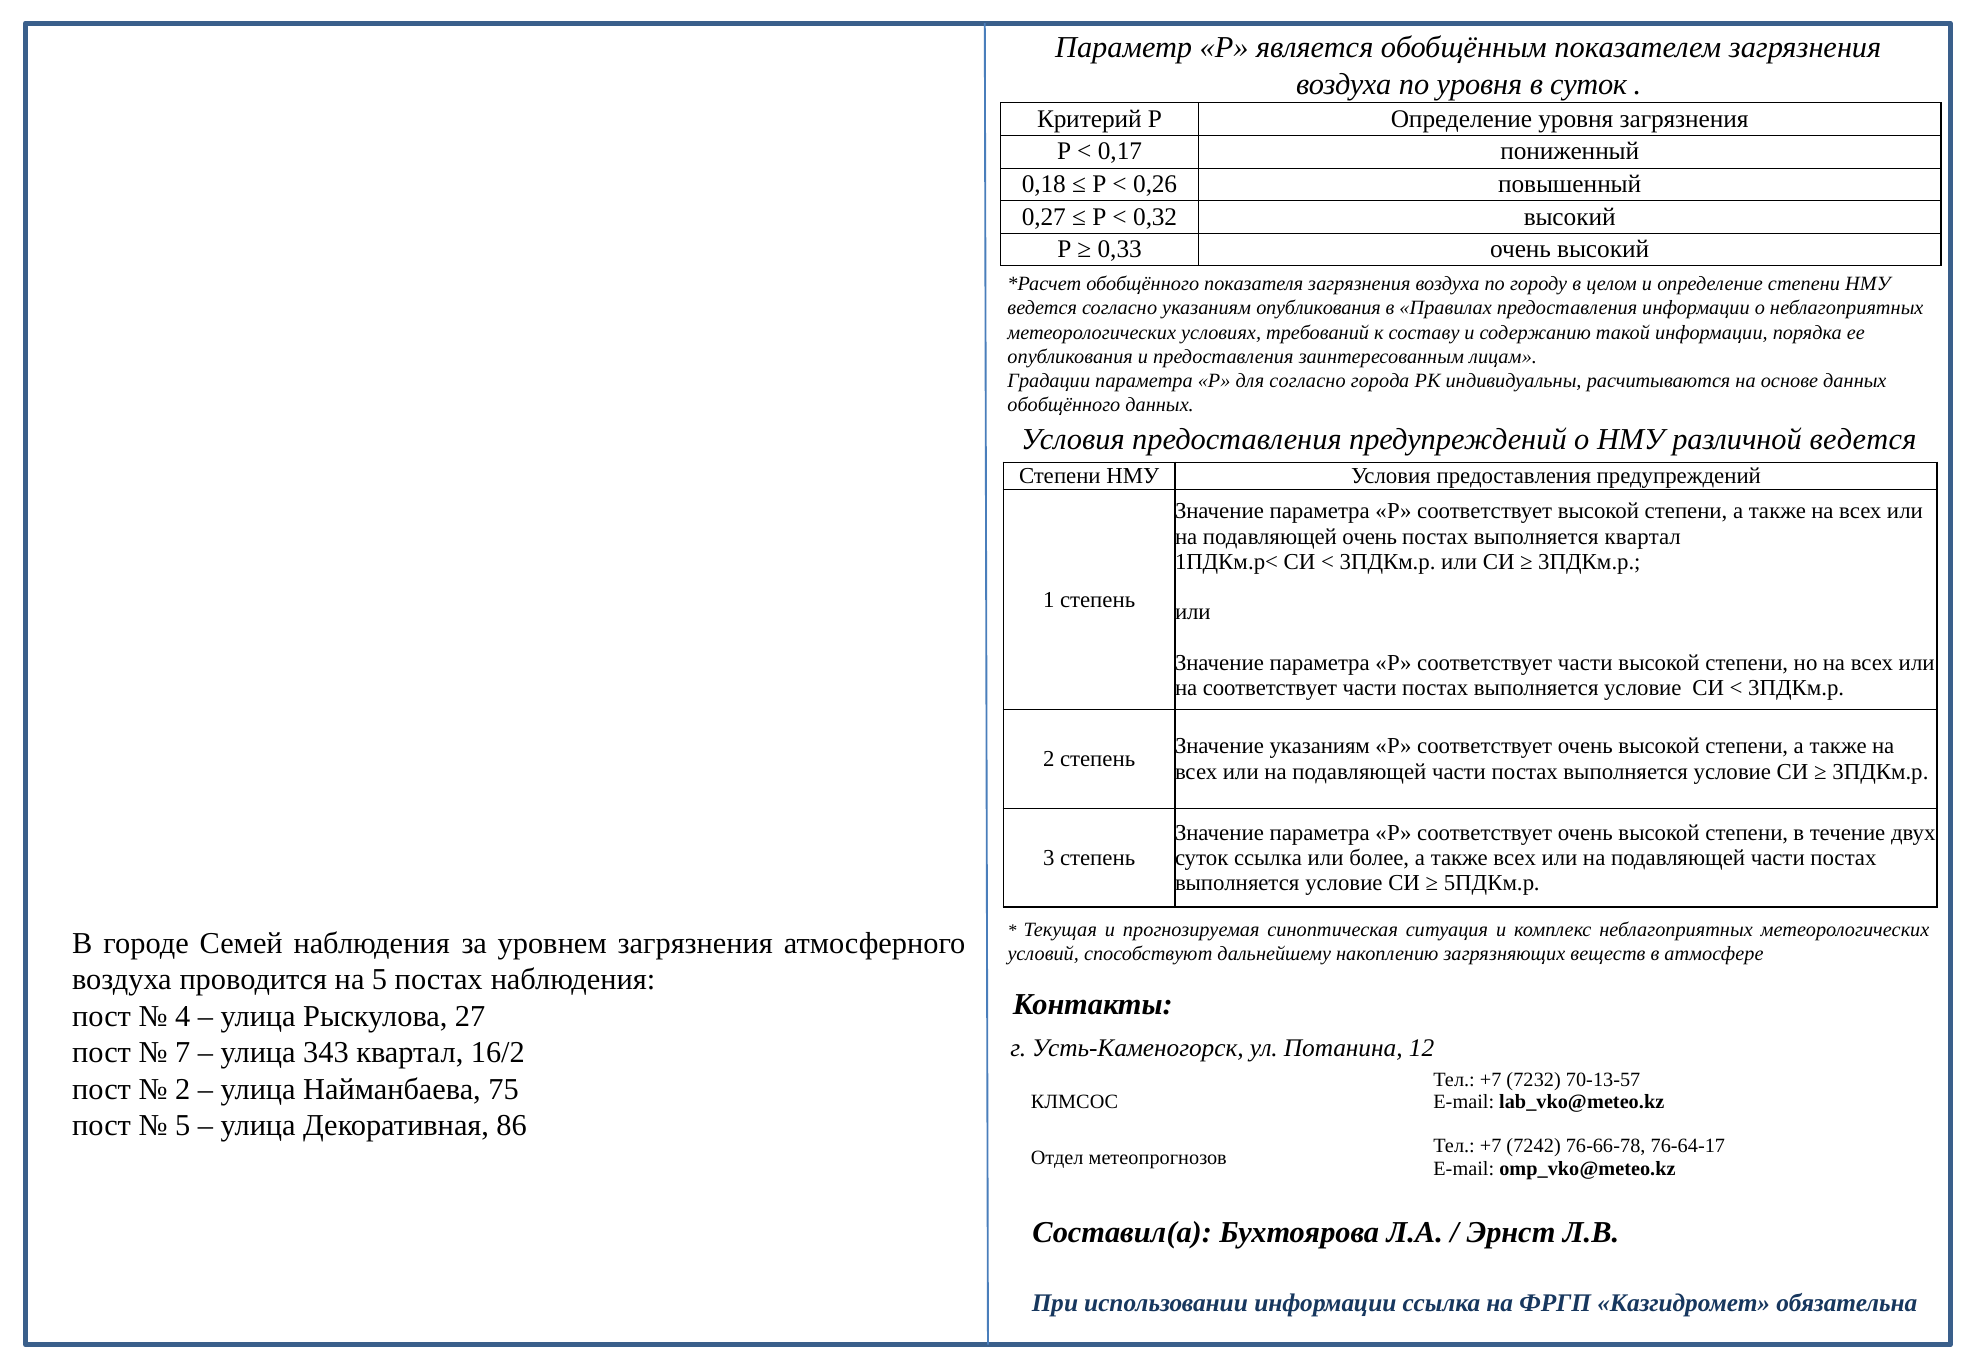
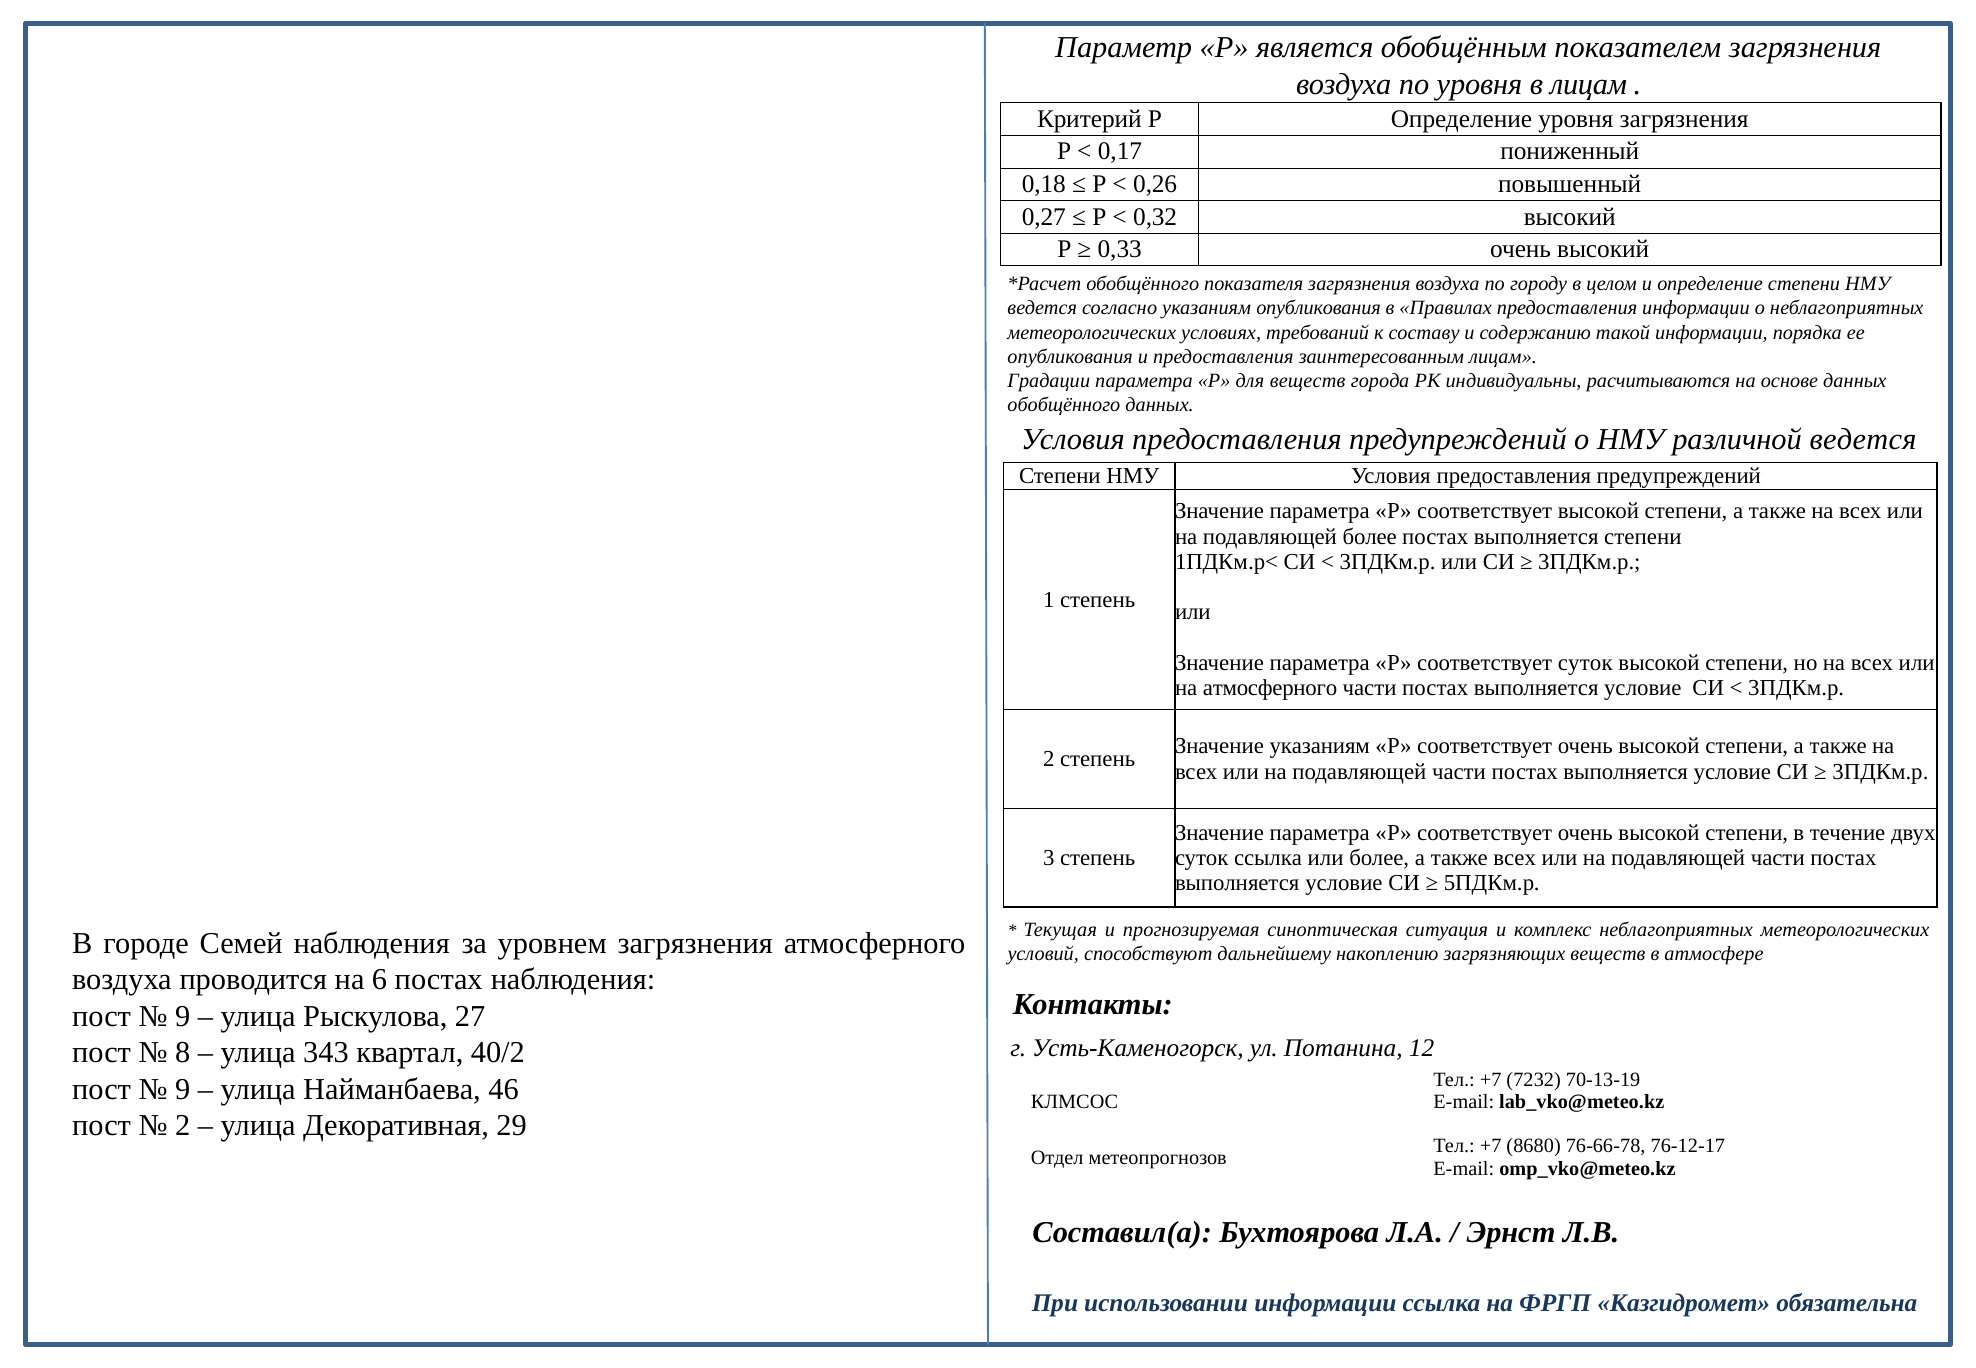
в суток: суток -> лицам (1589, 84)
для согласно: согласно -> веществ (1308, 381)
подавляющей очень: очень -> более (1370, 537)
выполняется квартал: квартал -> степени (1643, 537)
Р соответствует части: части -> суток (1585, 663)
на соответствует: соответствует -> атмосферного (1270, 688)
на 5: 5 -> 6 (380, 980)
4: 4 -> 9 (183, 1016)
7: 7 -> 8 (183, 1053)
16/2: 16/2 -> 40/2 (498, 1053)
70-13-57: 70-13-57 -> 70-13-19 (1603, 1079)
2: 2 -> 9 (183, 1089)
75: 75 -> 46 (504, 1089)
5: 5 -> 2 (183, 1126)
86: 86 -> 29 (512, 1126)
7242: 7242 -> 8680 (1534, 1146)
76-64-17: 76-64-17 -> 76-12-17 (1688, 1146)
